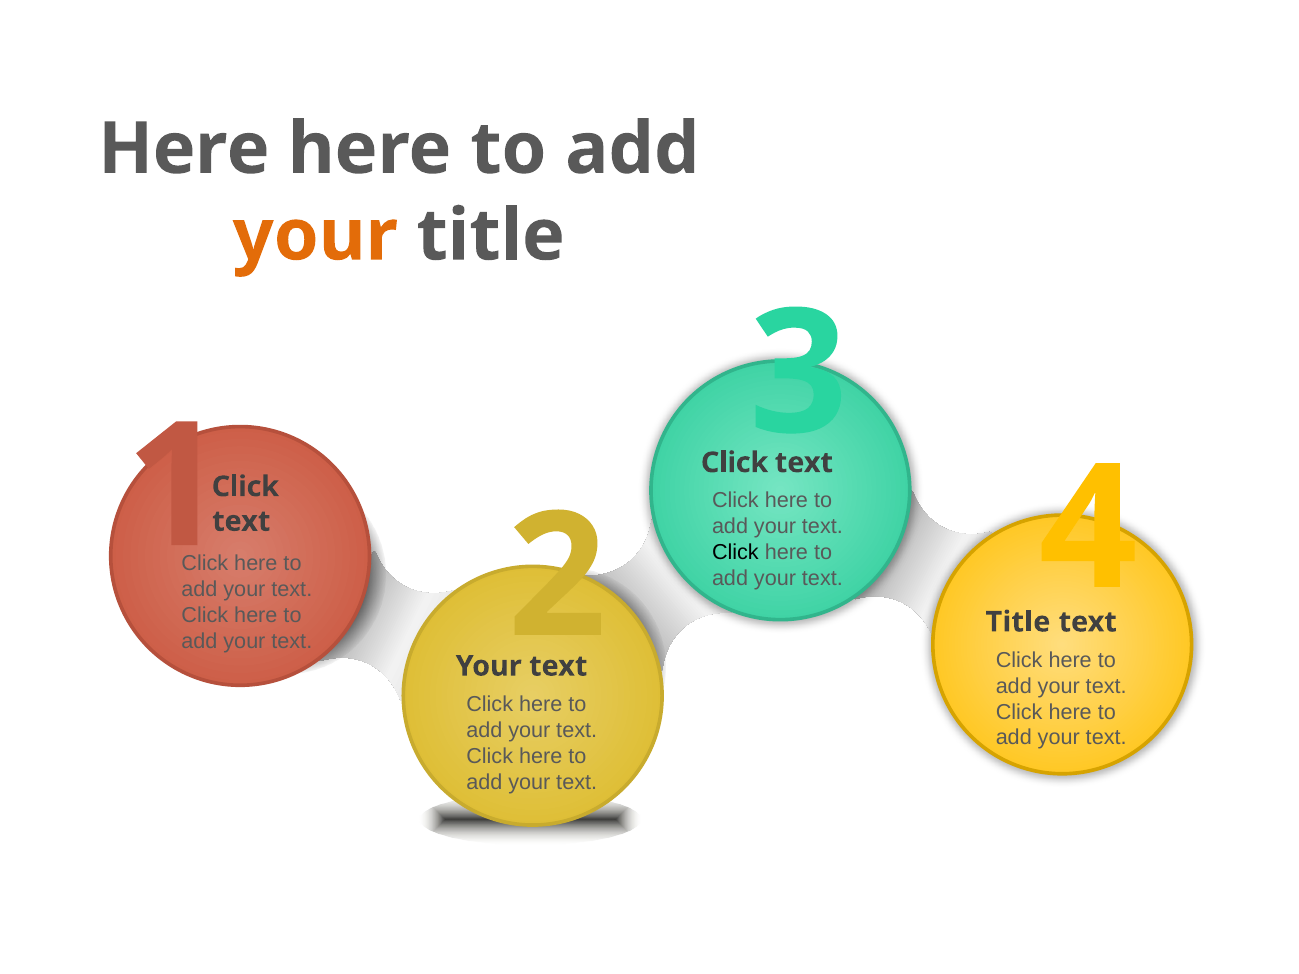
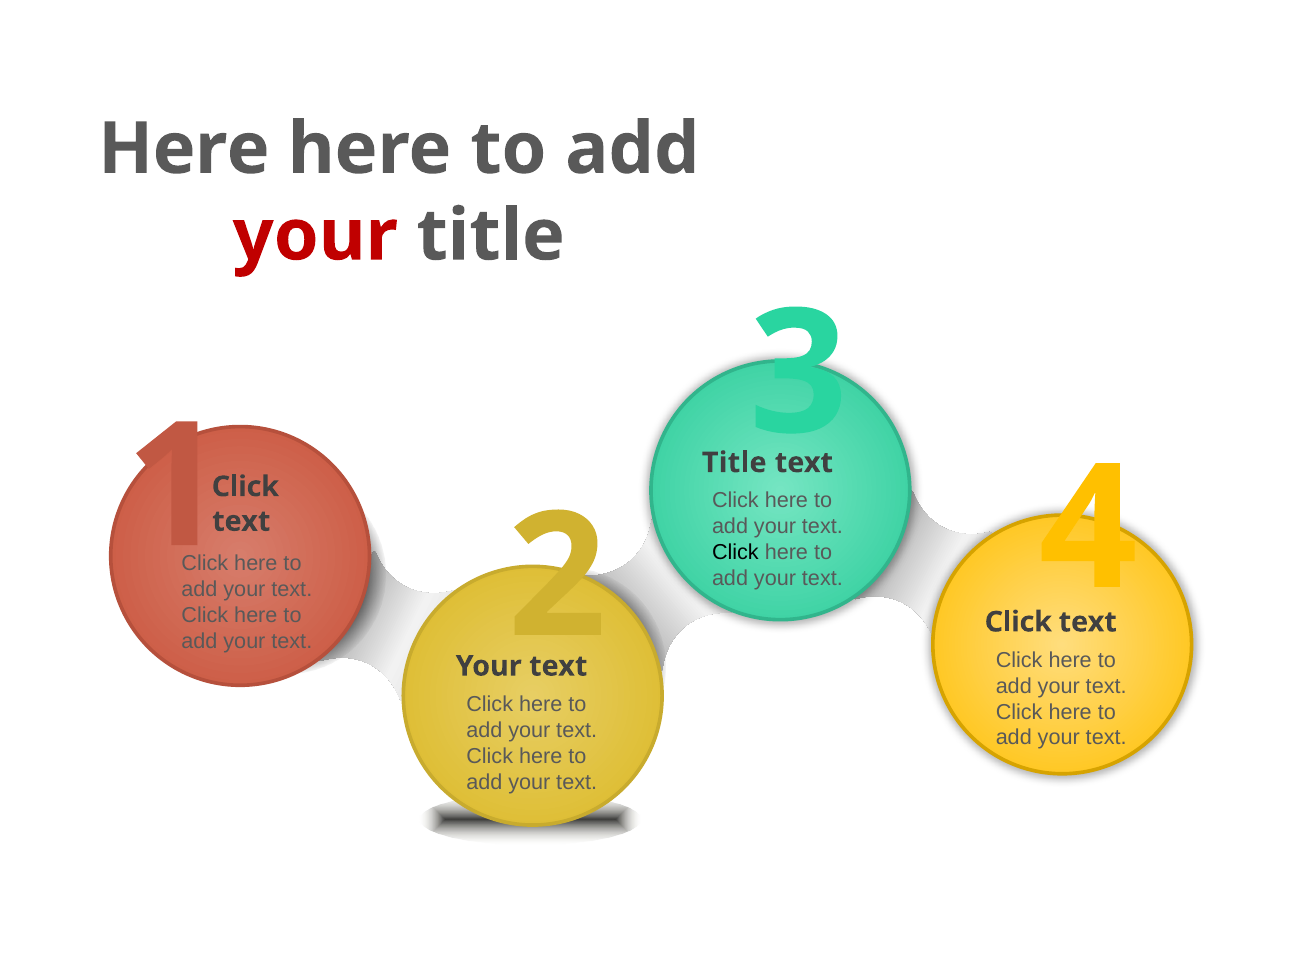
your colour: orange -> red (315, 236)
Click: Click -> Title (734, 463)
Title: Title -> Click (1018, 622)
